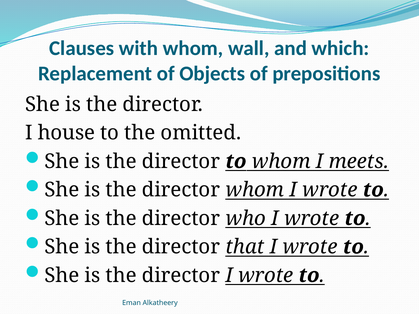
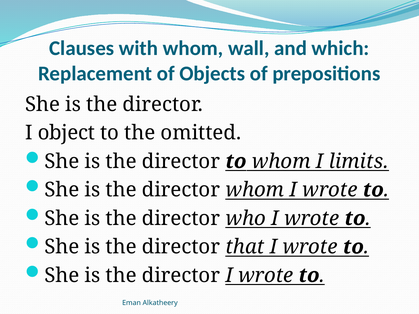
house: house -> object (66, 133)
meets: meets -> limits (359, 161)
